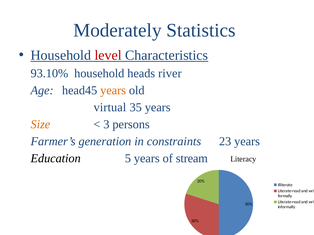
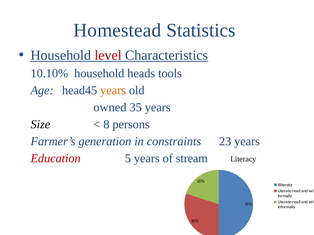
Moderately: Moderately -> Homestead (117, 30)
93.10%: 93.10% -> 10.10% (49, 73)
river: river -> tools (170, 73)
virtual: virtual -> owned (110, 108)
Size colour: orange -> black (40, 125)
3: 3 -> 8 (106, 125)
Education colour: black -> red (56, 159)
